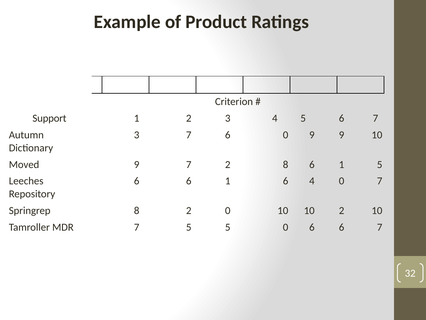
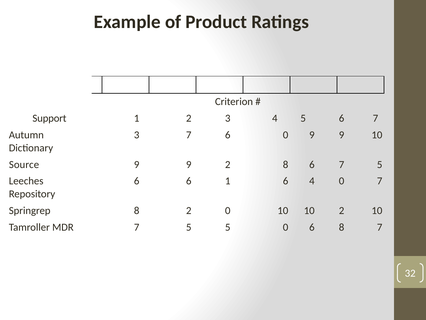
Moved: Moved -> Source (24, 164)
7: 7 -> 9 (189, 164)
8 6 1: 1 -> 7 (342, 164)
0 6 6: 6 -> 8 (342, 227)
